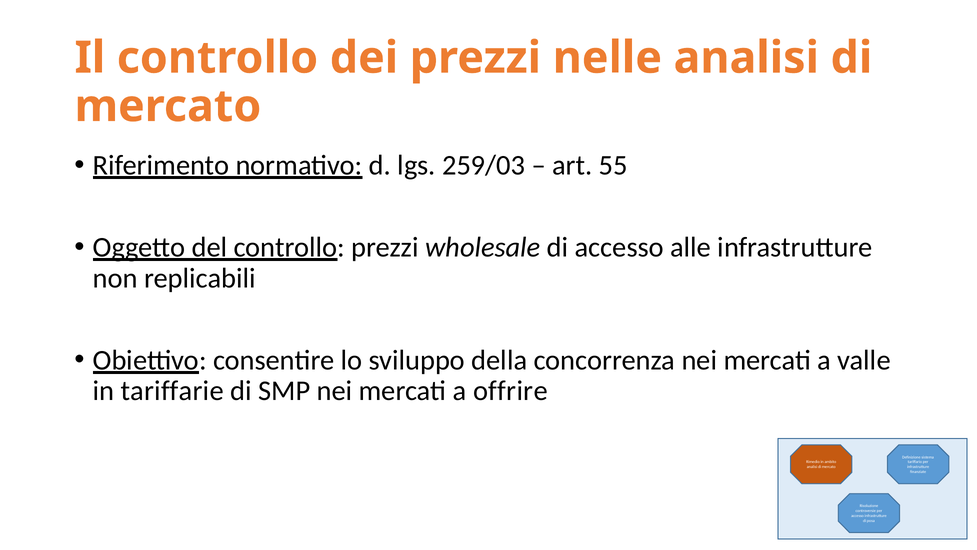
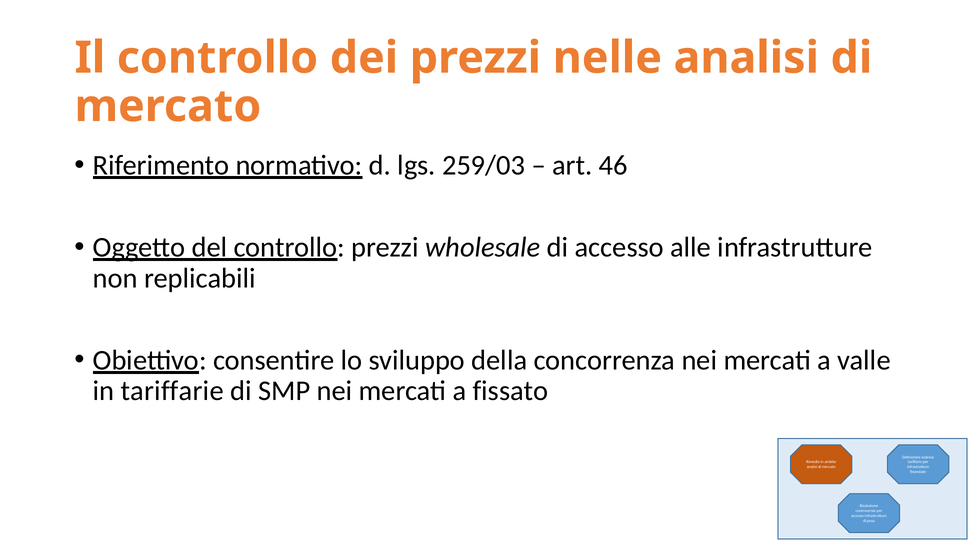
55: 55 -> 46 (613, 165)
offrire: offrire -> fissato (511, 391)
